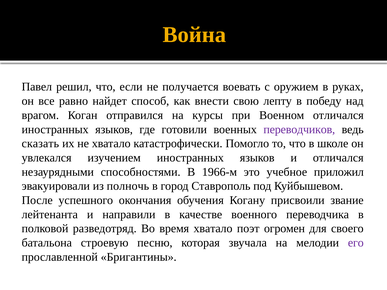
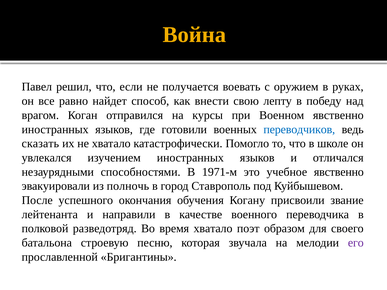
Военном отличался: отличался -> явственно (338, 115)
переводчиков colour: purple -> blue (299, 129)
1966-м: 1966-м -> 1971-м (219, 172)
учебное приложил: приложил -> явственно (339, 172)
огромен: огромен -> образом (284, 229)
